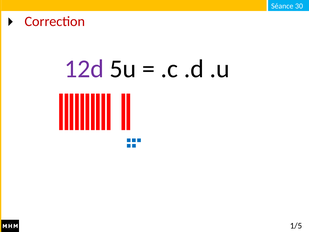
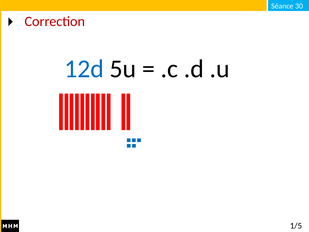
12d colour: purple -> blue (84, 69)
